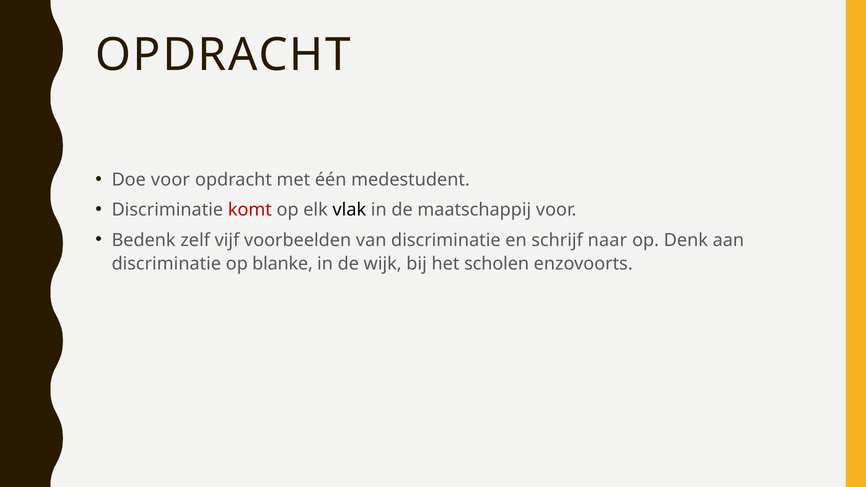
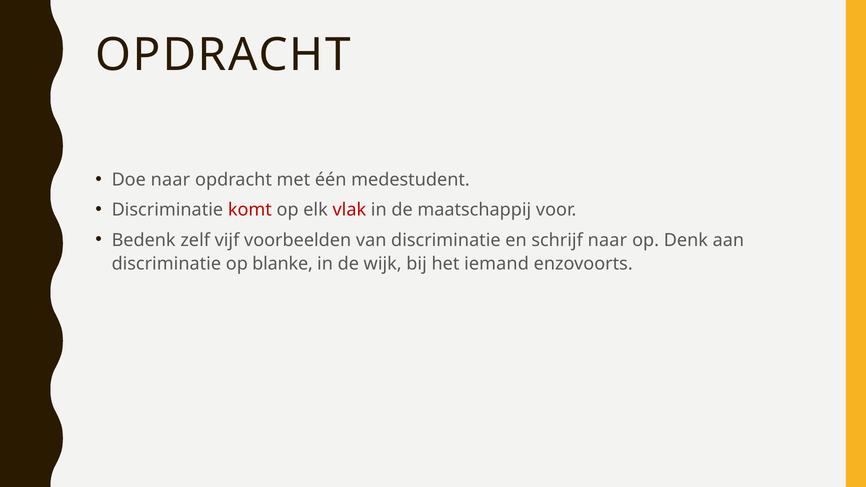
Doe voor: voor -> naar (170, 180)
vlak colour: black -> red (349, 210)
scholen: scholen -> iemand (497, 264)
